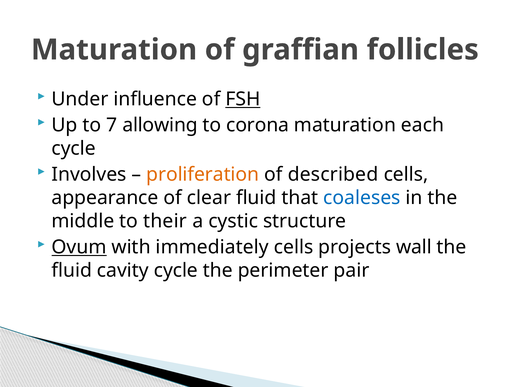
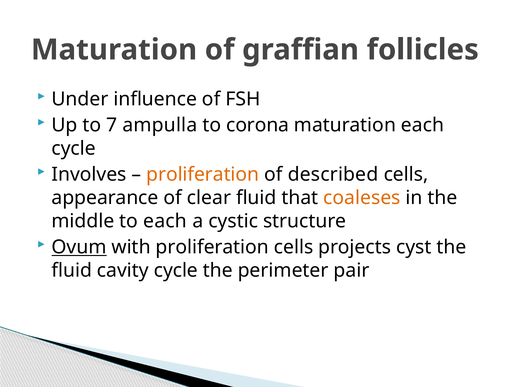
FSH underline: present -> none (243, 99)
allowing: allowing -> ampulla (160, 125)
coaleses colour: blue -> orange (362, 198)
to their: their -> each (165, 221)
with immediately: immediately -> proliferation (212, 247)
wall: wall -> cyst (414, 247)
